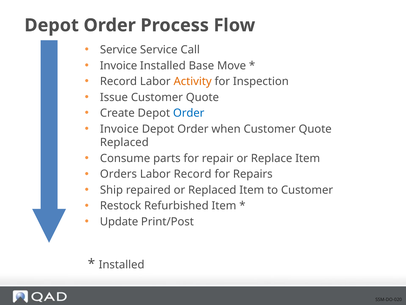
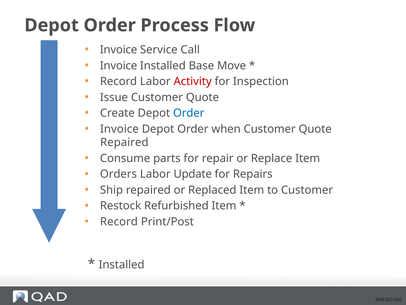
Service: Service -> Invoice (119, 50)
Activity colour: orange -> red (193, 81)
Replaced: Replaced -> Repaired (124, 142)
Labor Record: Record -> Update (193, 174)
Update: Update -> Record (119, 221)
